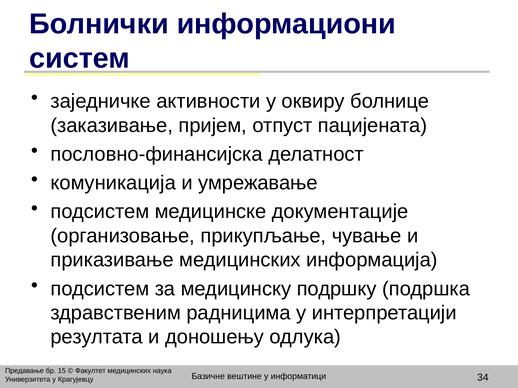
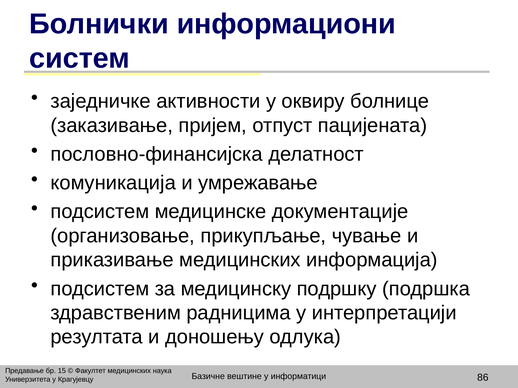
34: 34 -> 86 (483, 378)
